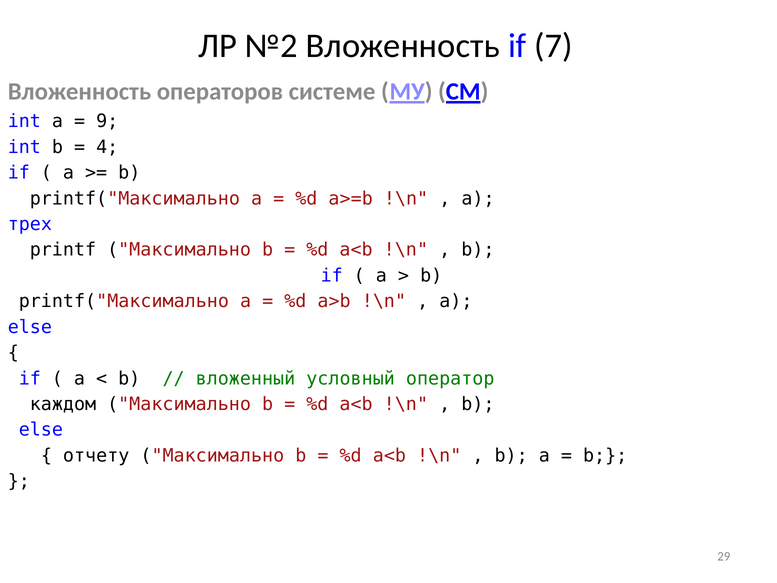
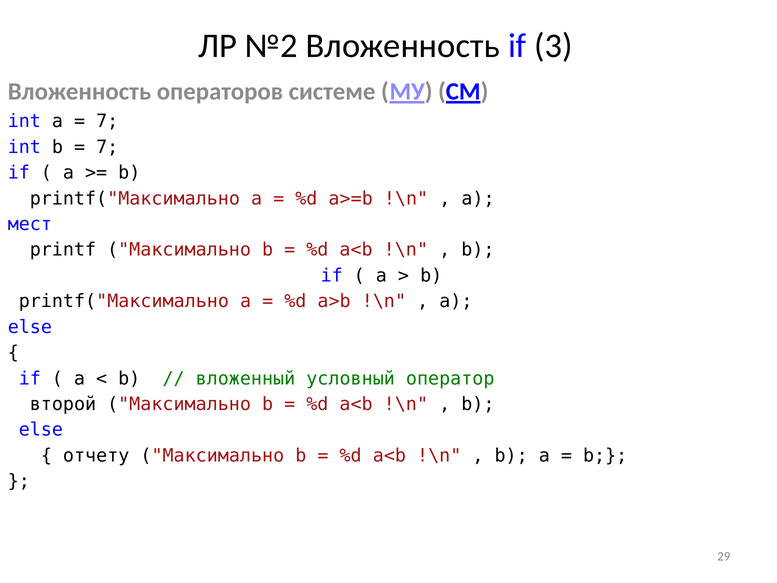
7: 7 -> 3 (553, 46)
9: 9 -> 7 (107, 121)
4: 4 -> 7 (107, 147)
трех: трех -> мест (30, 224)
каждом: каждом -> второй (63, 404)
